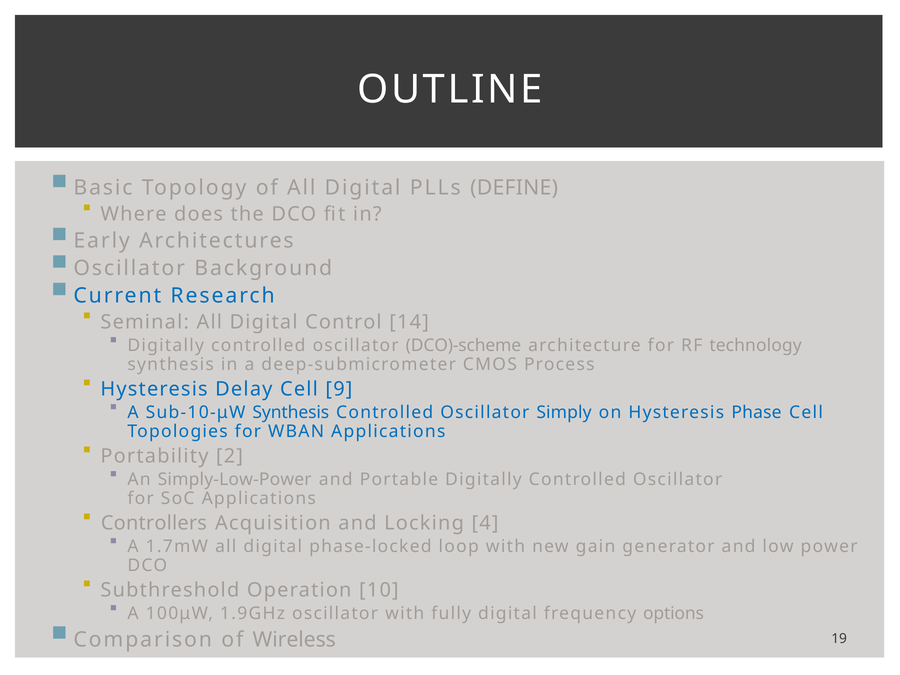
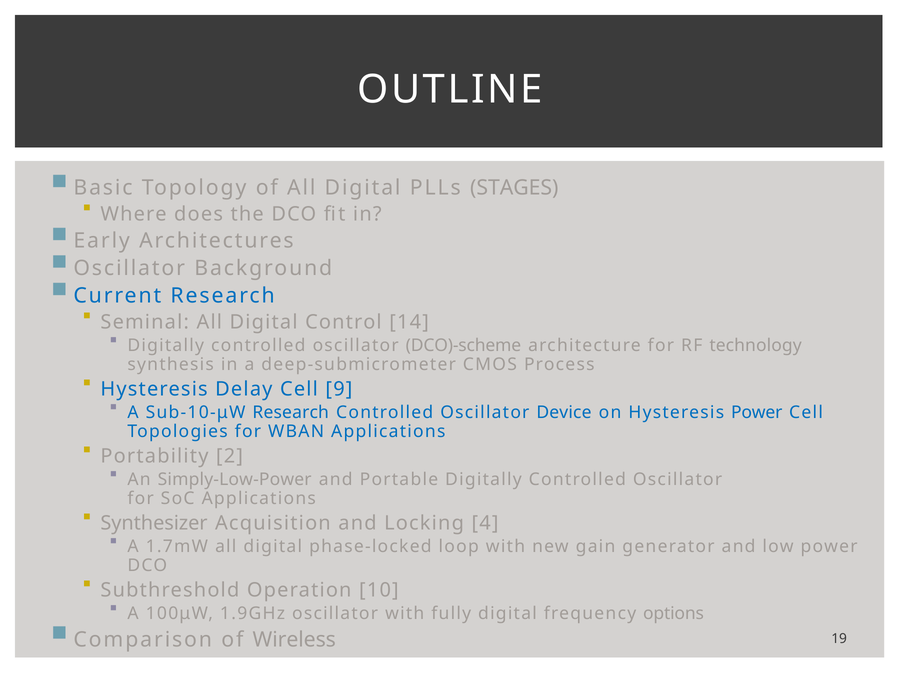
DEFINE: DEFINE -> STAGES (514, 188)
Sub-10-μW Synthesis: Synthesis -> Research (291, 413)
Simply: Simply -> Device (564, 413)
Hysteresis Phase: Phase -> Power (757, 413)
Controllers: Controllers -> Synthesizer (154, 523)
